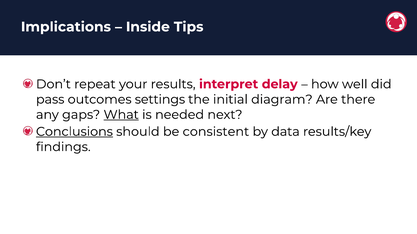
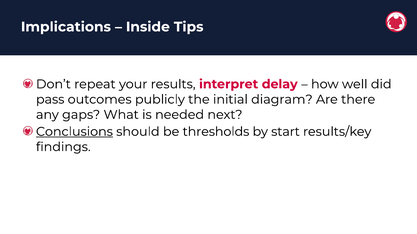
settings: settings -> publicly (160, 100)
What underline: present -> none (121, 115)
consistent: consistent -> thresholds (216, 132)
data: data -> start (286, 132)
